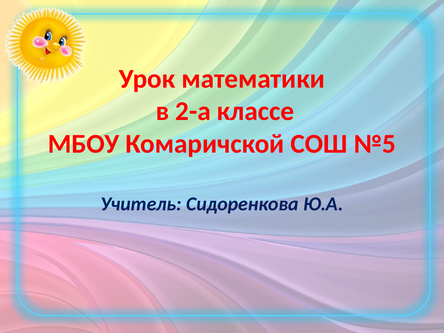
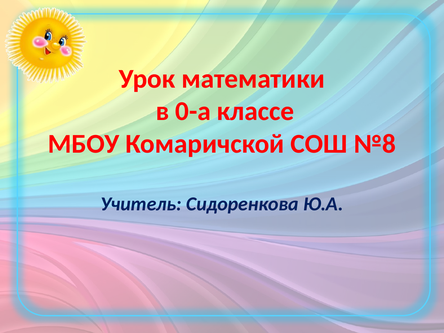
2-а: 2-а -> 0-а (193, 111)
№5: №5 -> №8 (375, 144)
